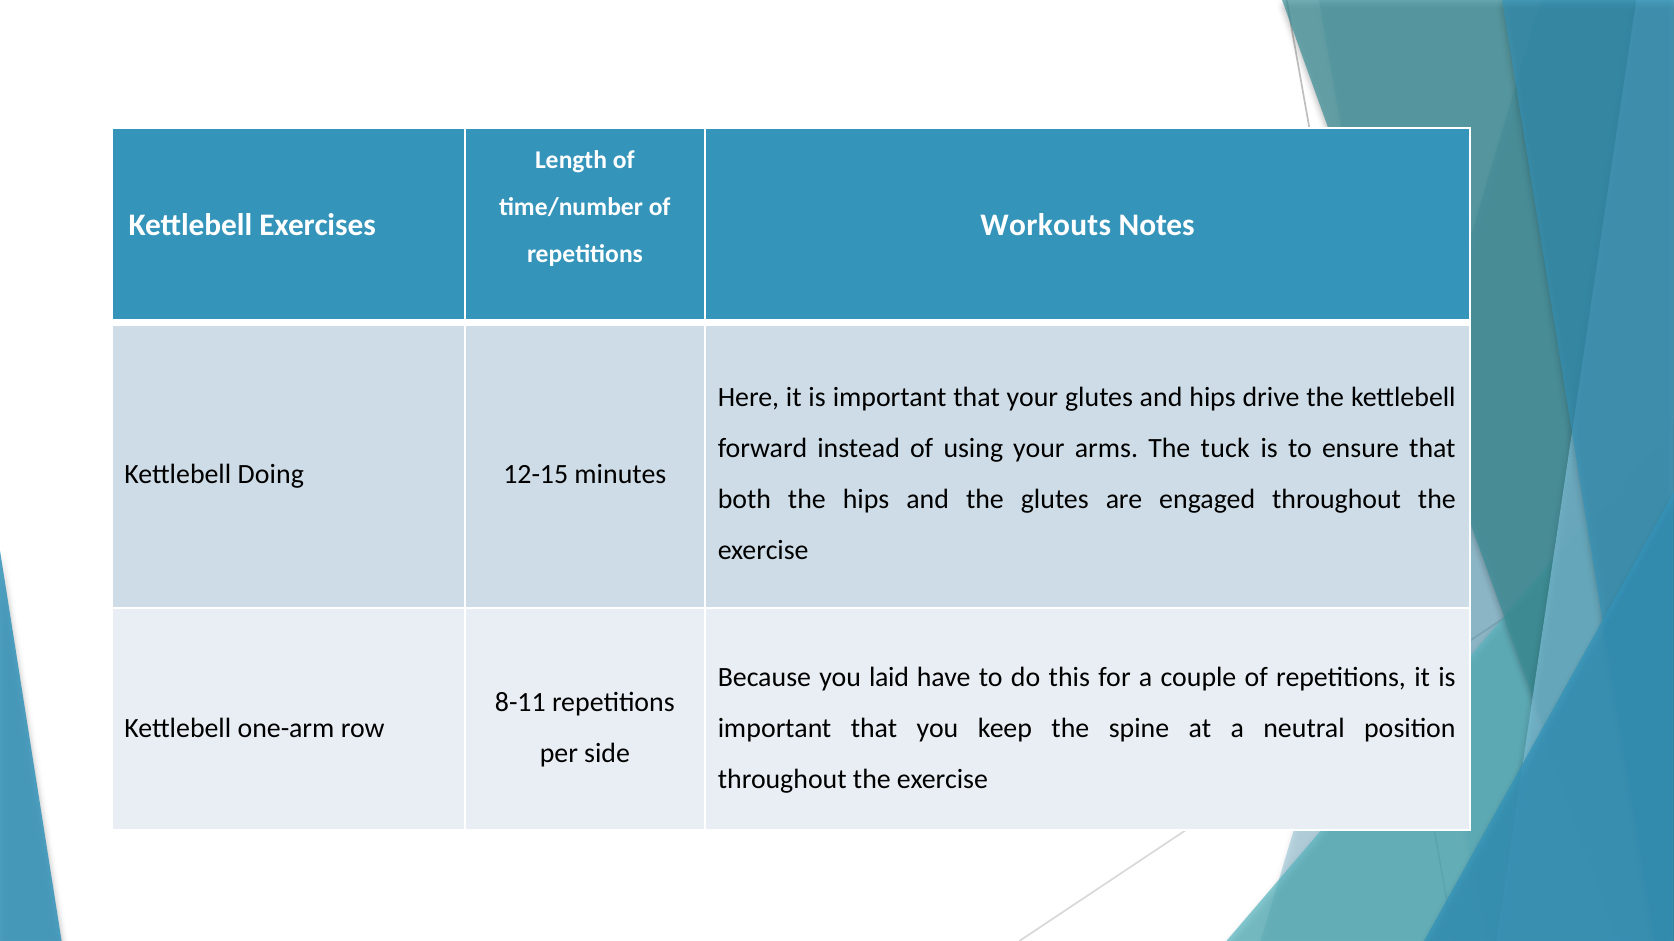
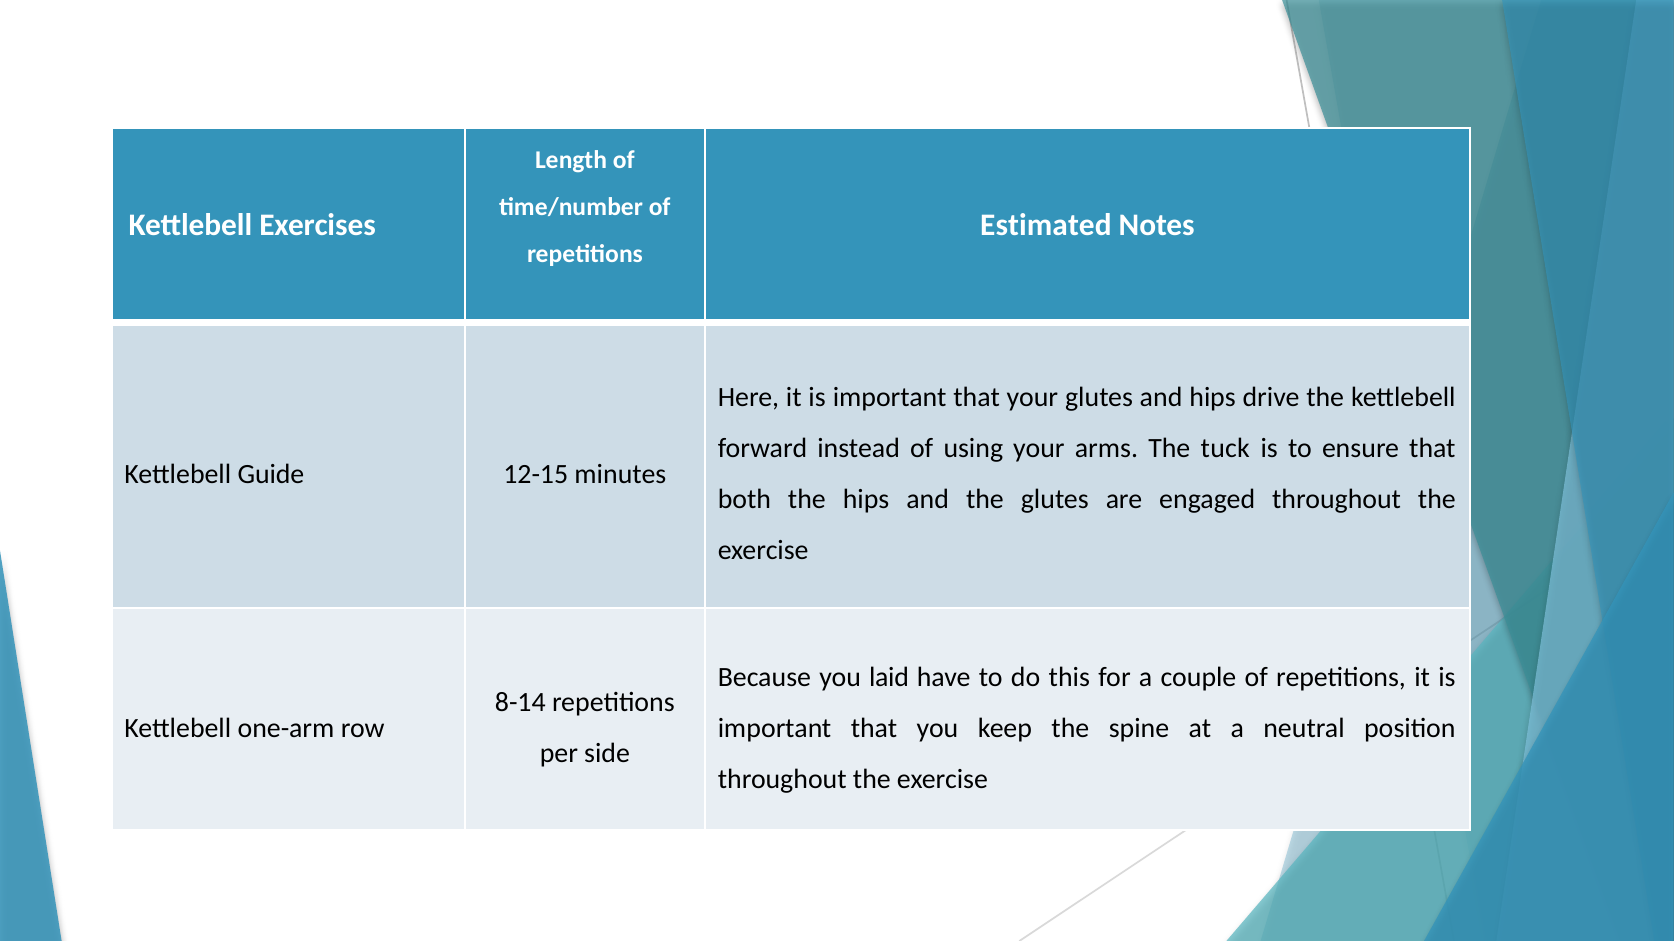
Workouts: Workouts -> Estimated (1046, 226)
Doing: Doing -> Guide (271, 474)
8-11: 8-11 -> 8-14 (520, 703)
